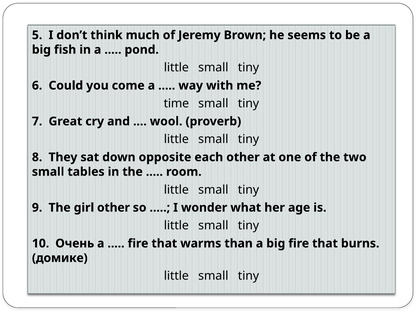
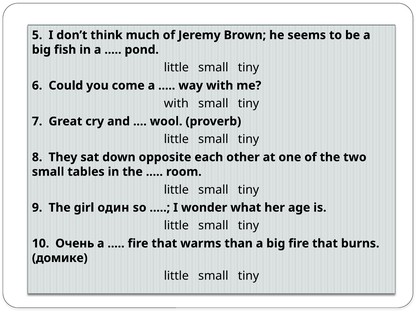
time: time -> with (176, 103)
girl other: other -> один (113, 208)
